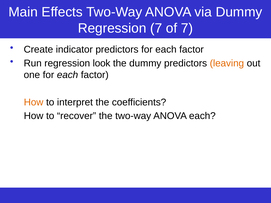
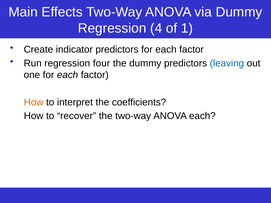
Regression 7: 7 -> 4 (156, 28)
of 7: 7 -> 1 (187, 28)
look: look -> four (101, 63)
leaving colour: orange -> blue (227, 63)
